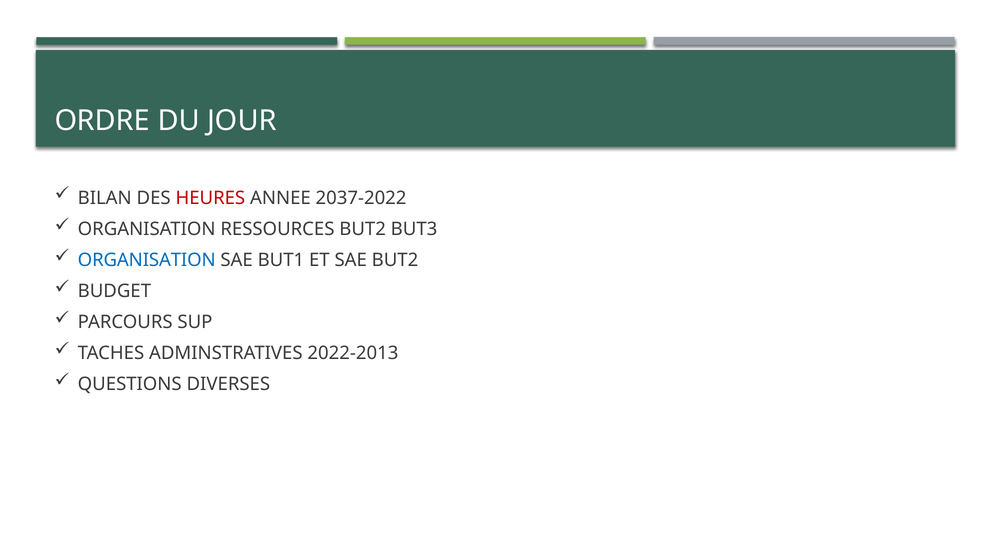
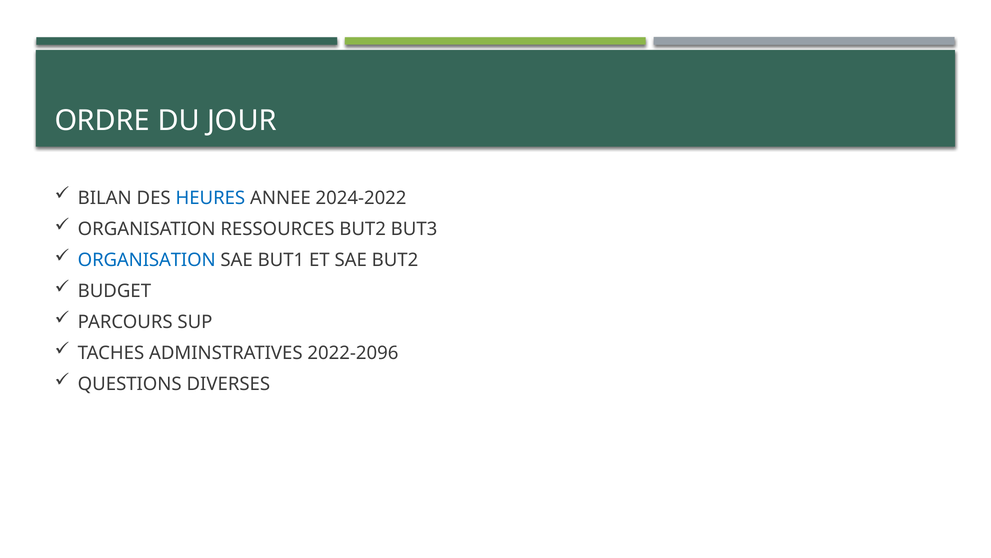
HEURES colour: red -> blue (210, 198)
2037-2022: 2037-2022 -> 2024-2022 (361, 198)
2022-2013: 2022-2013 -> 2022-2096 (353, 353)
